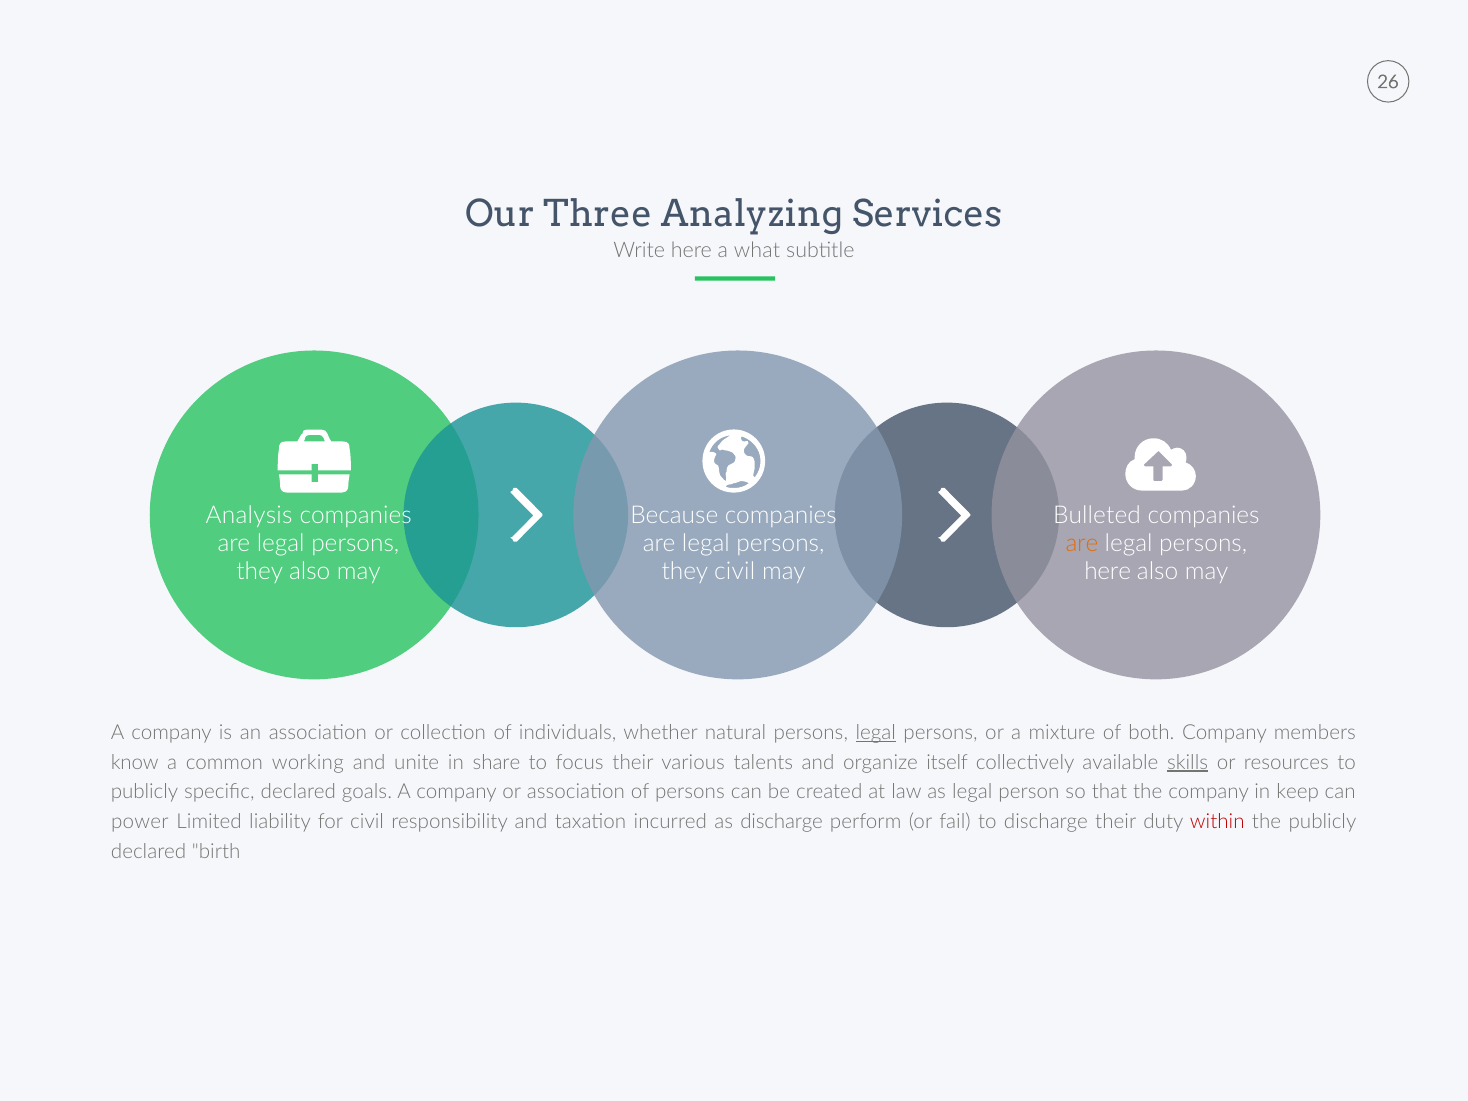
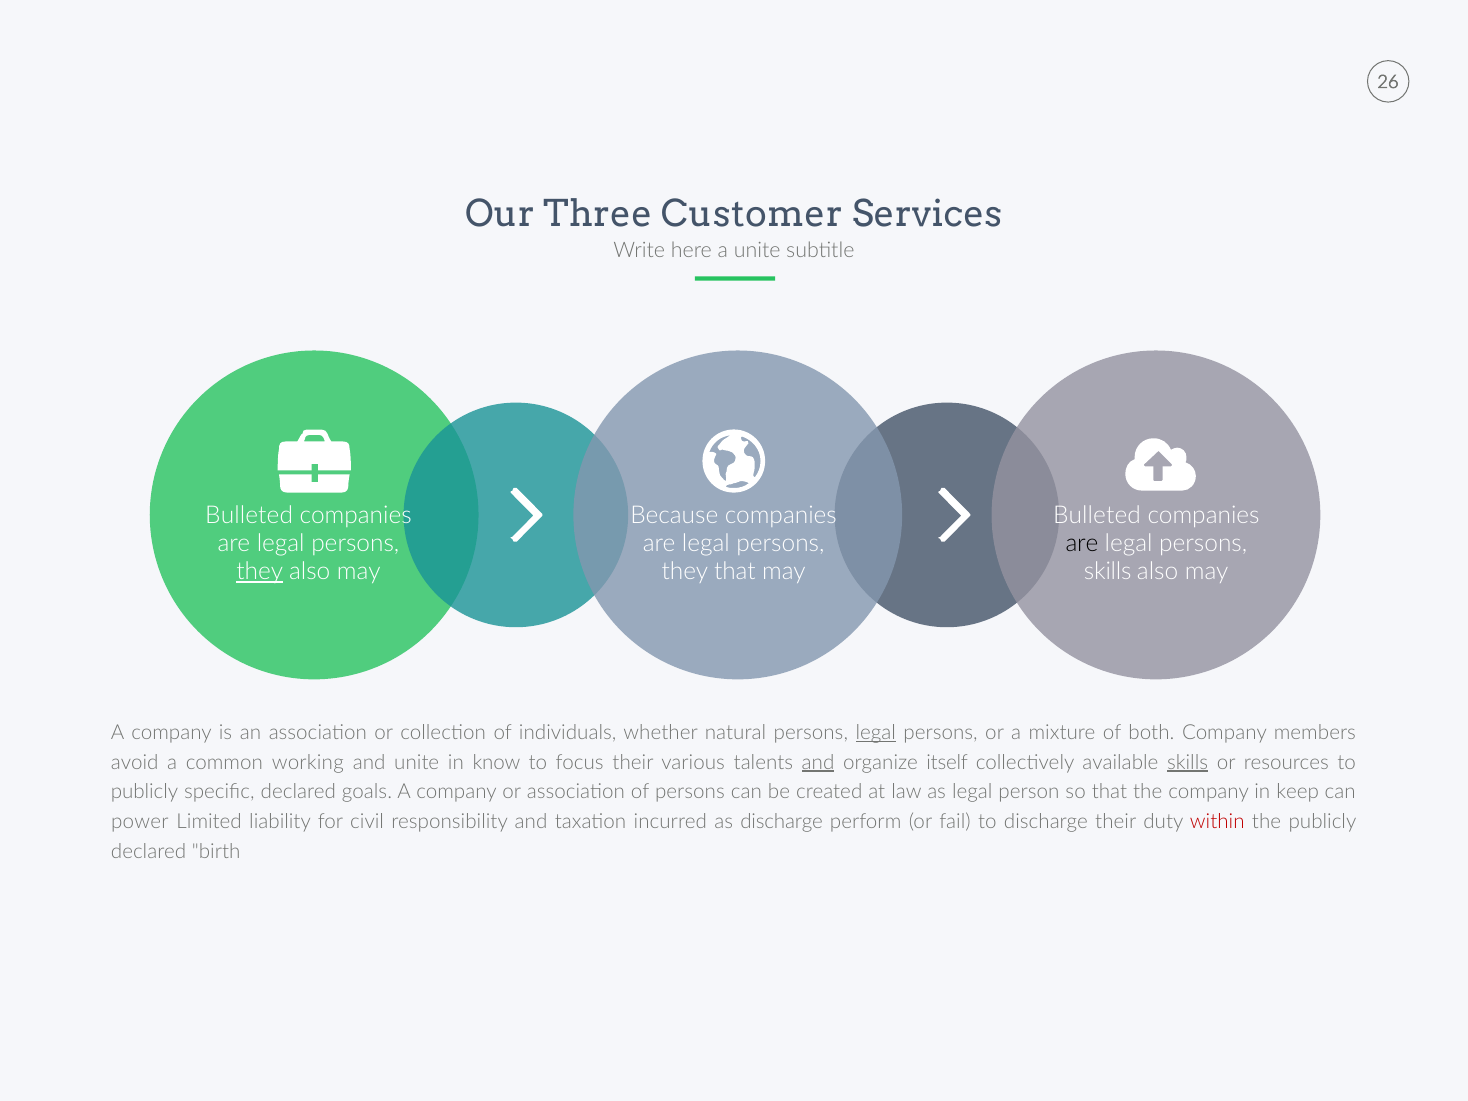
Analyzing: Analyzing -> Customer (752, 215)
a what: what -> unite (757, 251)
Analysis: Analysis -> Bulleted (249, 516)
are colour: orange -> black (1082, 544)
they underline: none -> present (260, 572)
they civil: civil -> that (735, 572)
here: here -> skills (1108, 572)
know: know -> avoid (135, 762)
share: share -> know (497, 762)
and underline: none -> present (818, 762)
